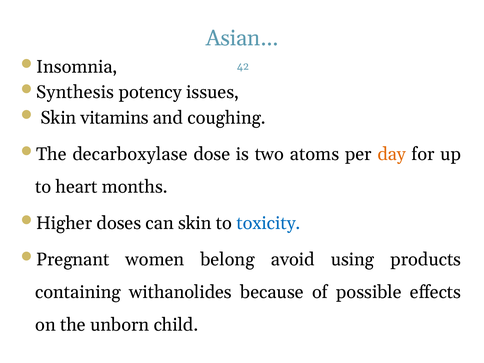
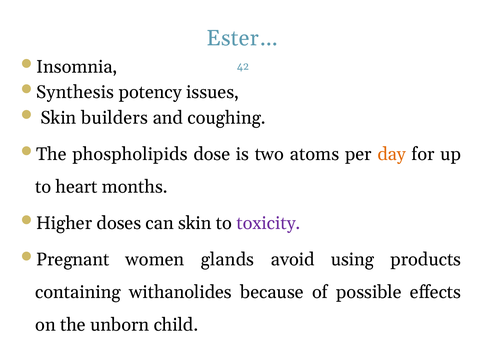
Asian…: Asian… -> Ester… (242, 38)
vitamins: vitamins -> builders (114, 118)
decarboxylase: decarboxylase -> phospholipids (130, 154)
toxicity colour: blue -> purple (268, 223)
belong: belong -> glands (227, 259)
